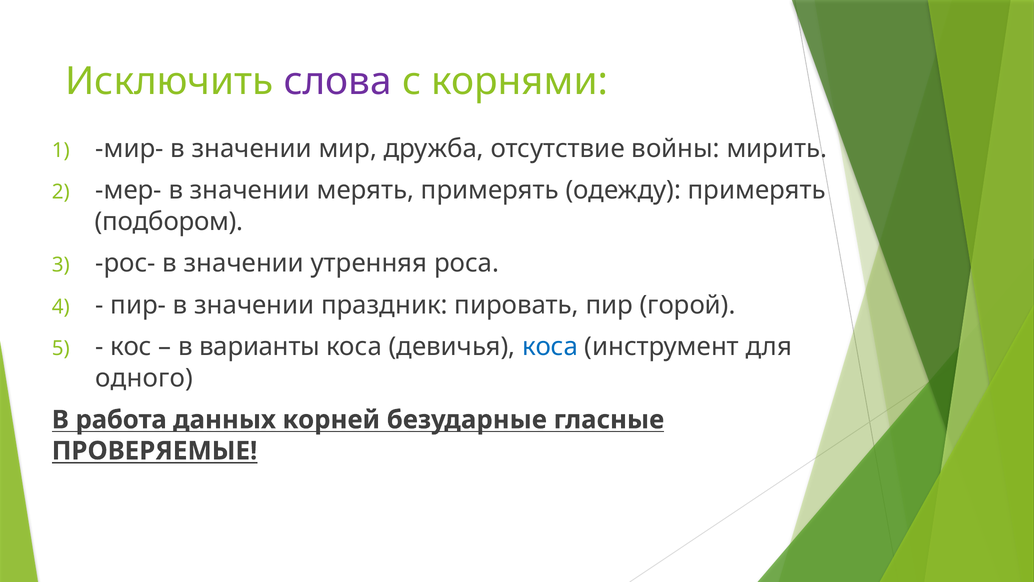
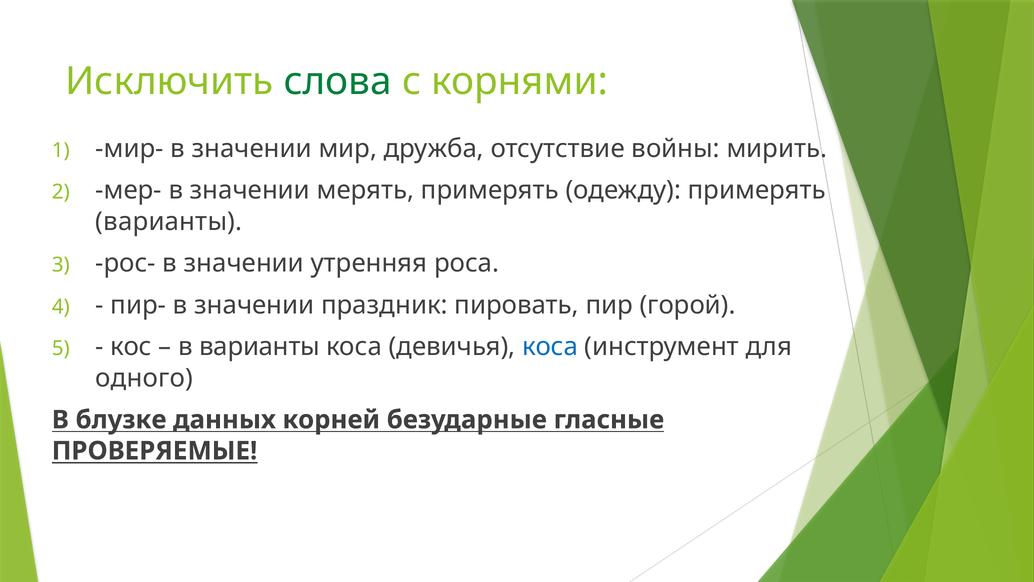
слова colour: purple -> green (338, 82)
подбором: подбором -> варианты (169, 221)
работа: работа -> блузке (121, 420)
